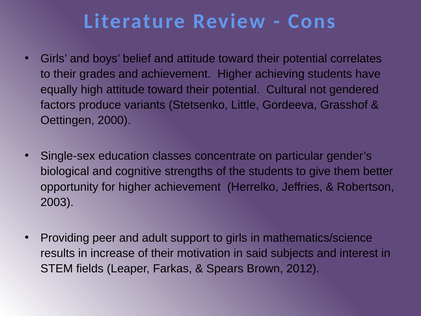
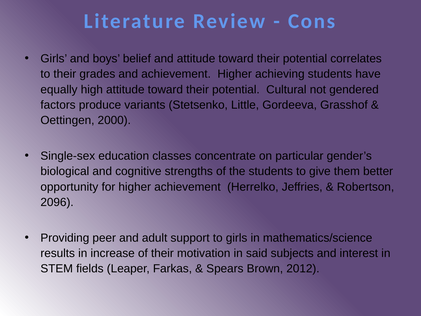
2003: 2003 -> 2096 (57, 202)
